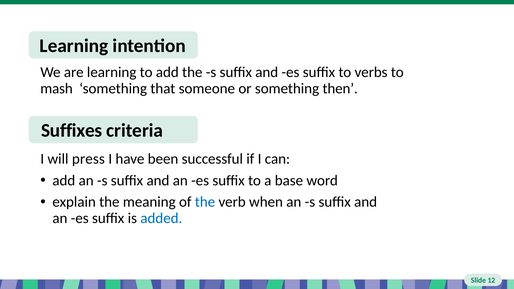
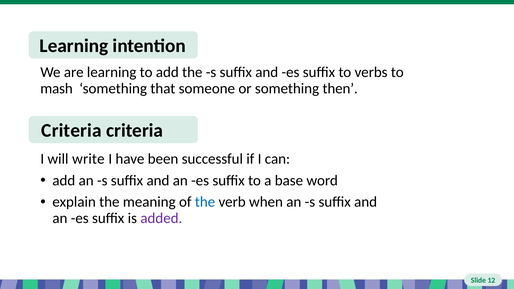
Suffixes: Suffixes -> Criteria (72, 131)
press: press -> write (88, 159)
added colour: blue -> purple (161, 218)
